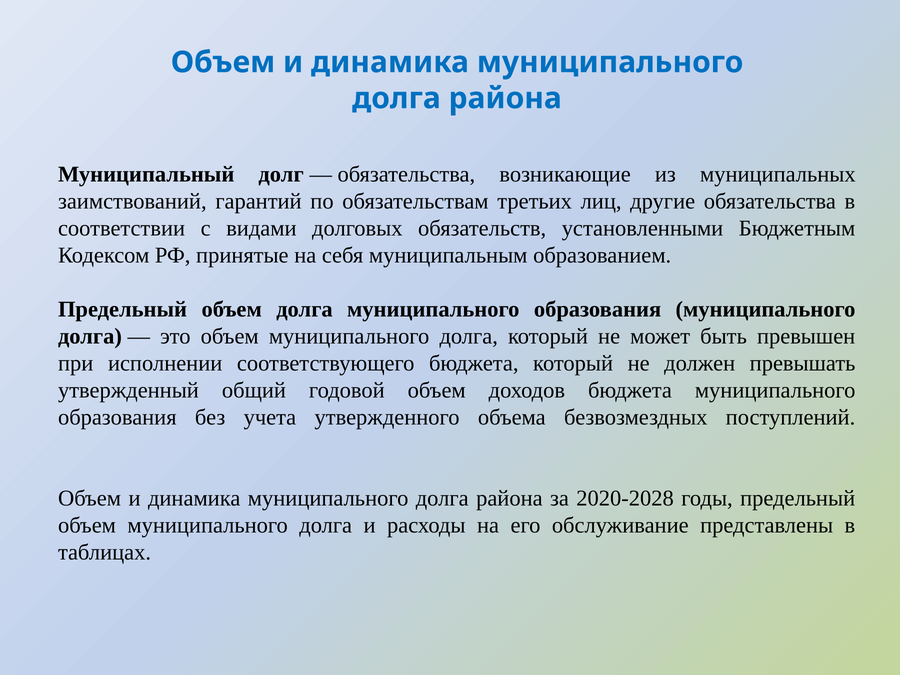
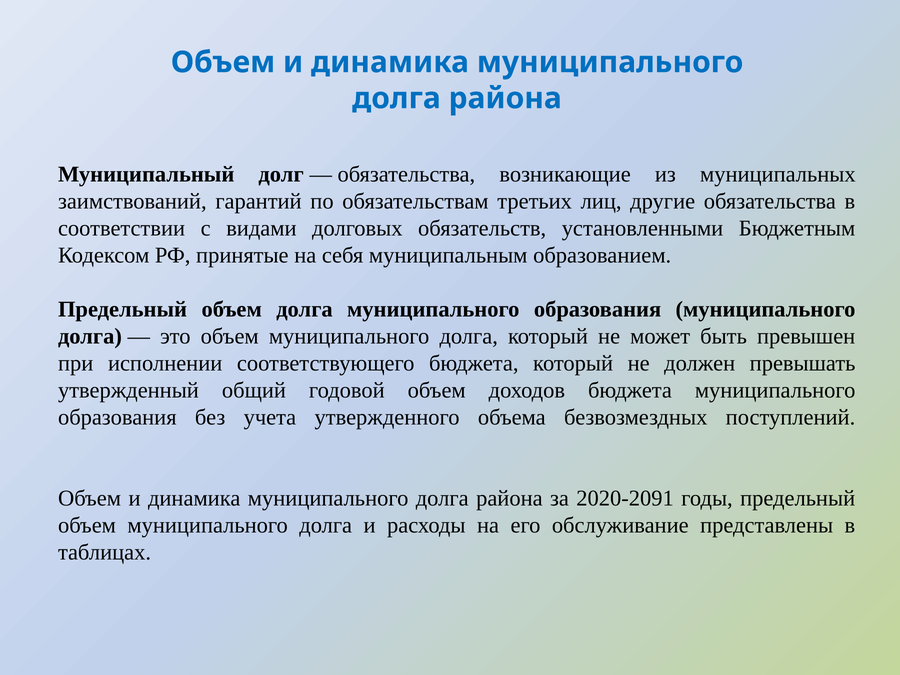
2020-2028: 2020-2028 -> 2020-2091 (625, 498)
